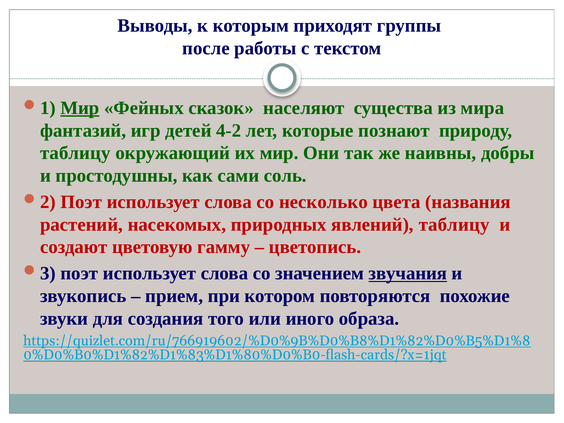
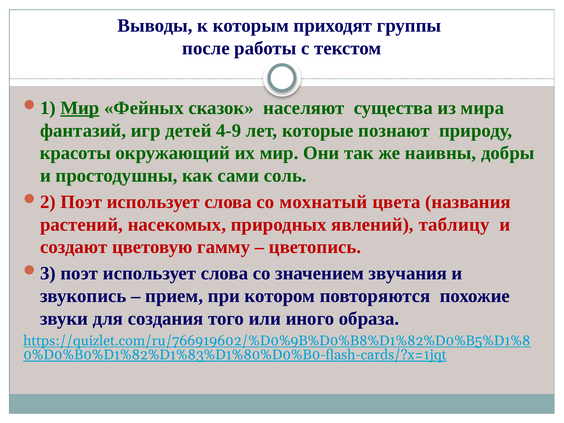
4-2: 4-2 -> 4-9 (229, 131)
таблицу: таблицу -> красоты (76, 153)
несколько: несколько -> мохнатый (323, 202)
звучания underline: present -> none (408, 273)
